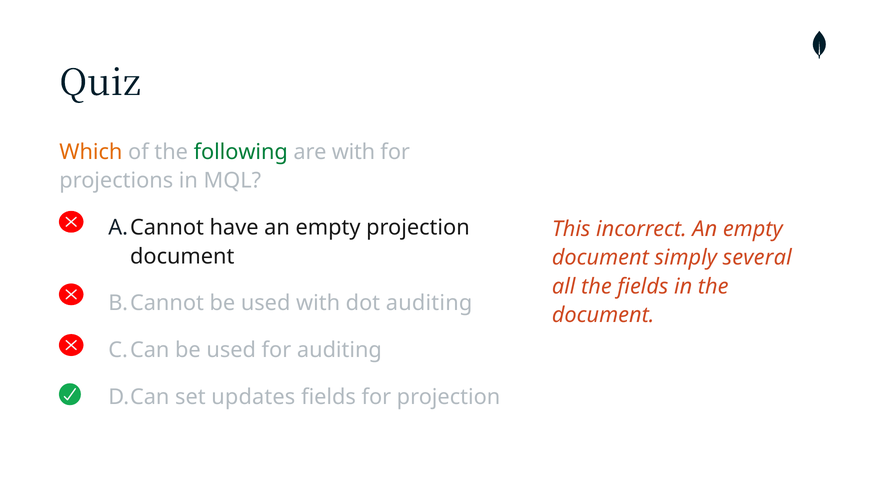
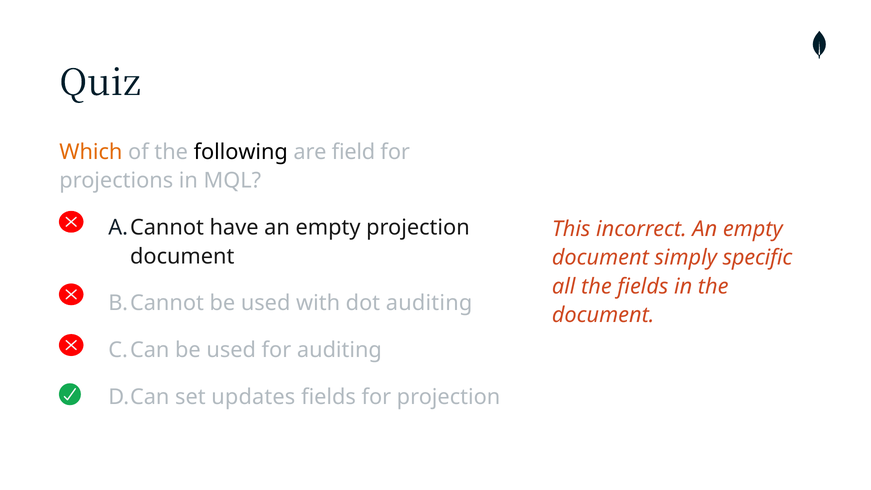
following colour: green -> black (241, 152)
are with: with -> field (353, 152)
several: several -> specific (757, 258)
